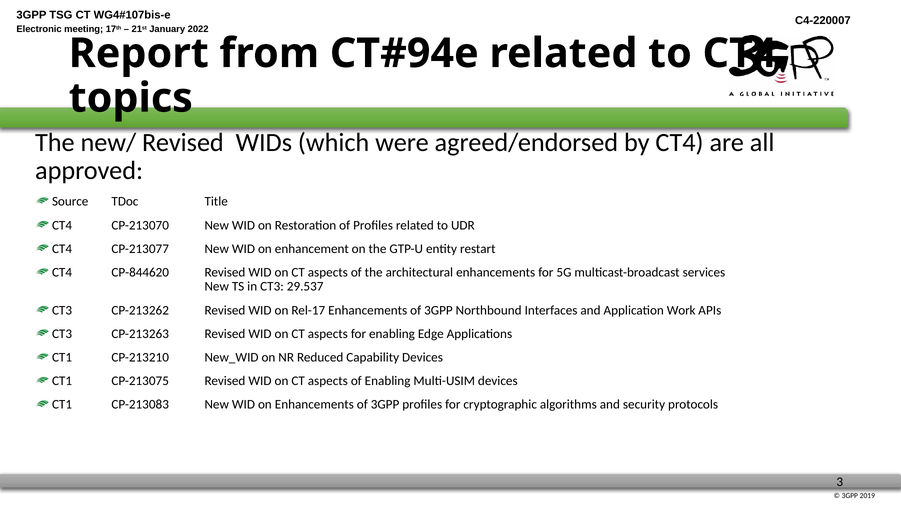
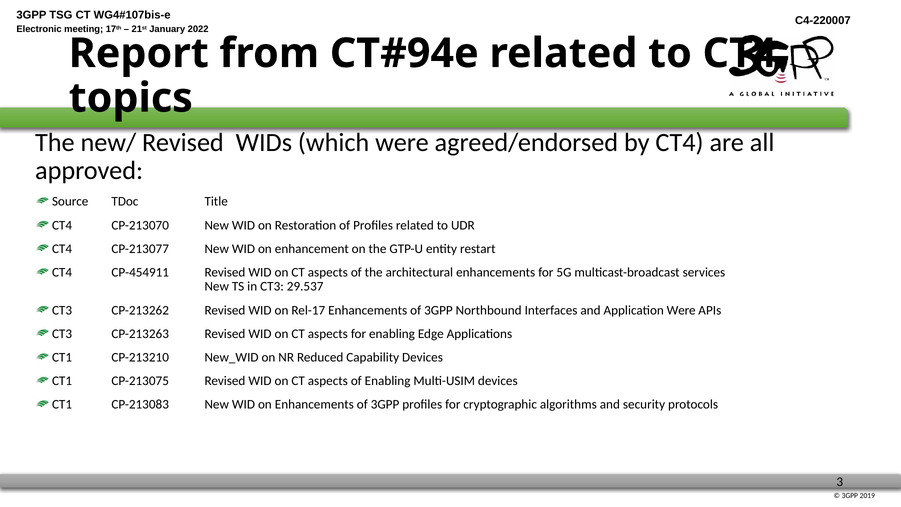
CP-844620: CP-844620 -> CP-454911 (140, 272)
Application Work: Work -> Were (681, 310)
